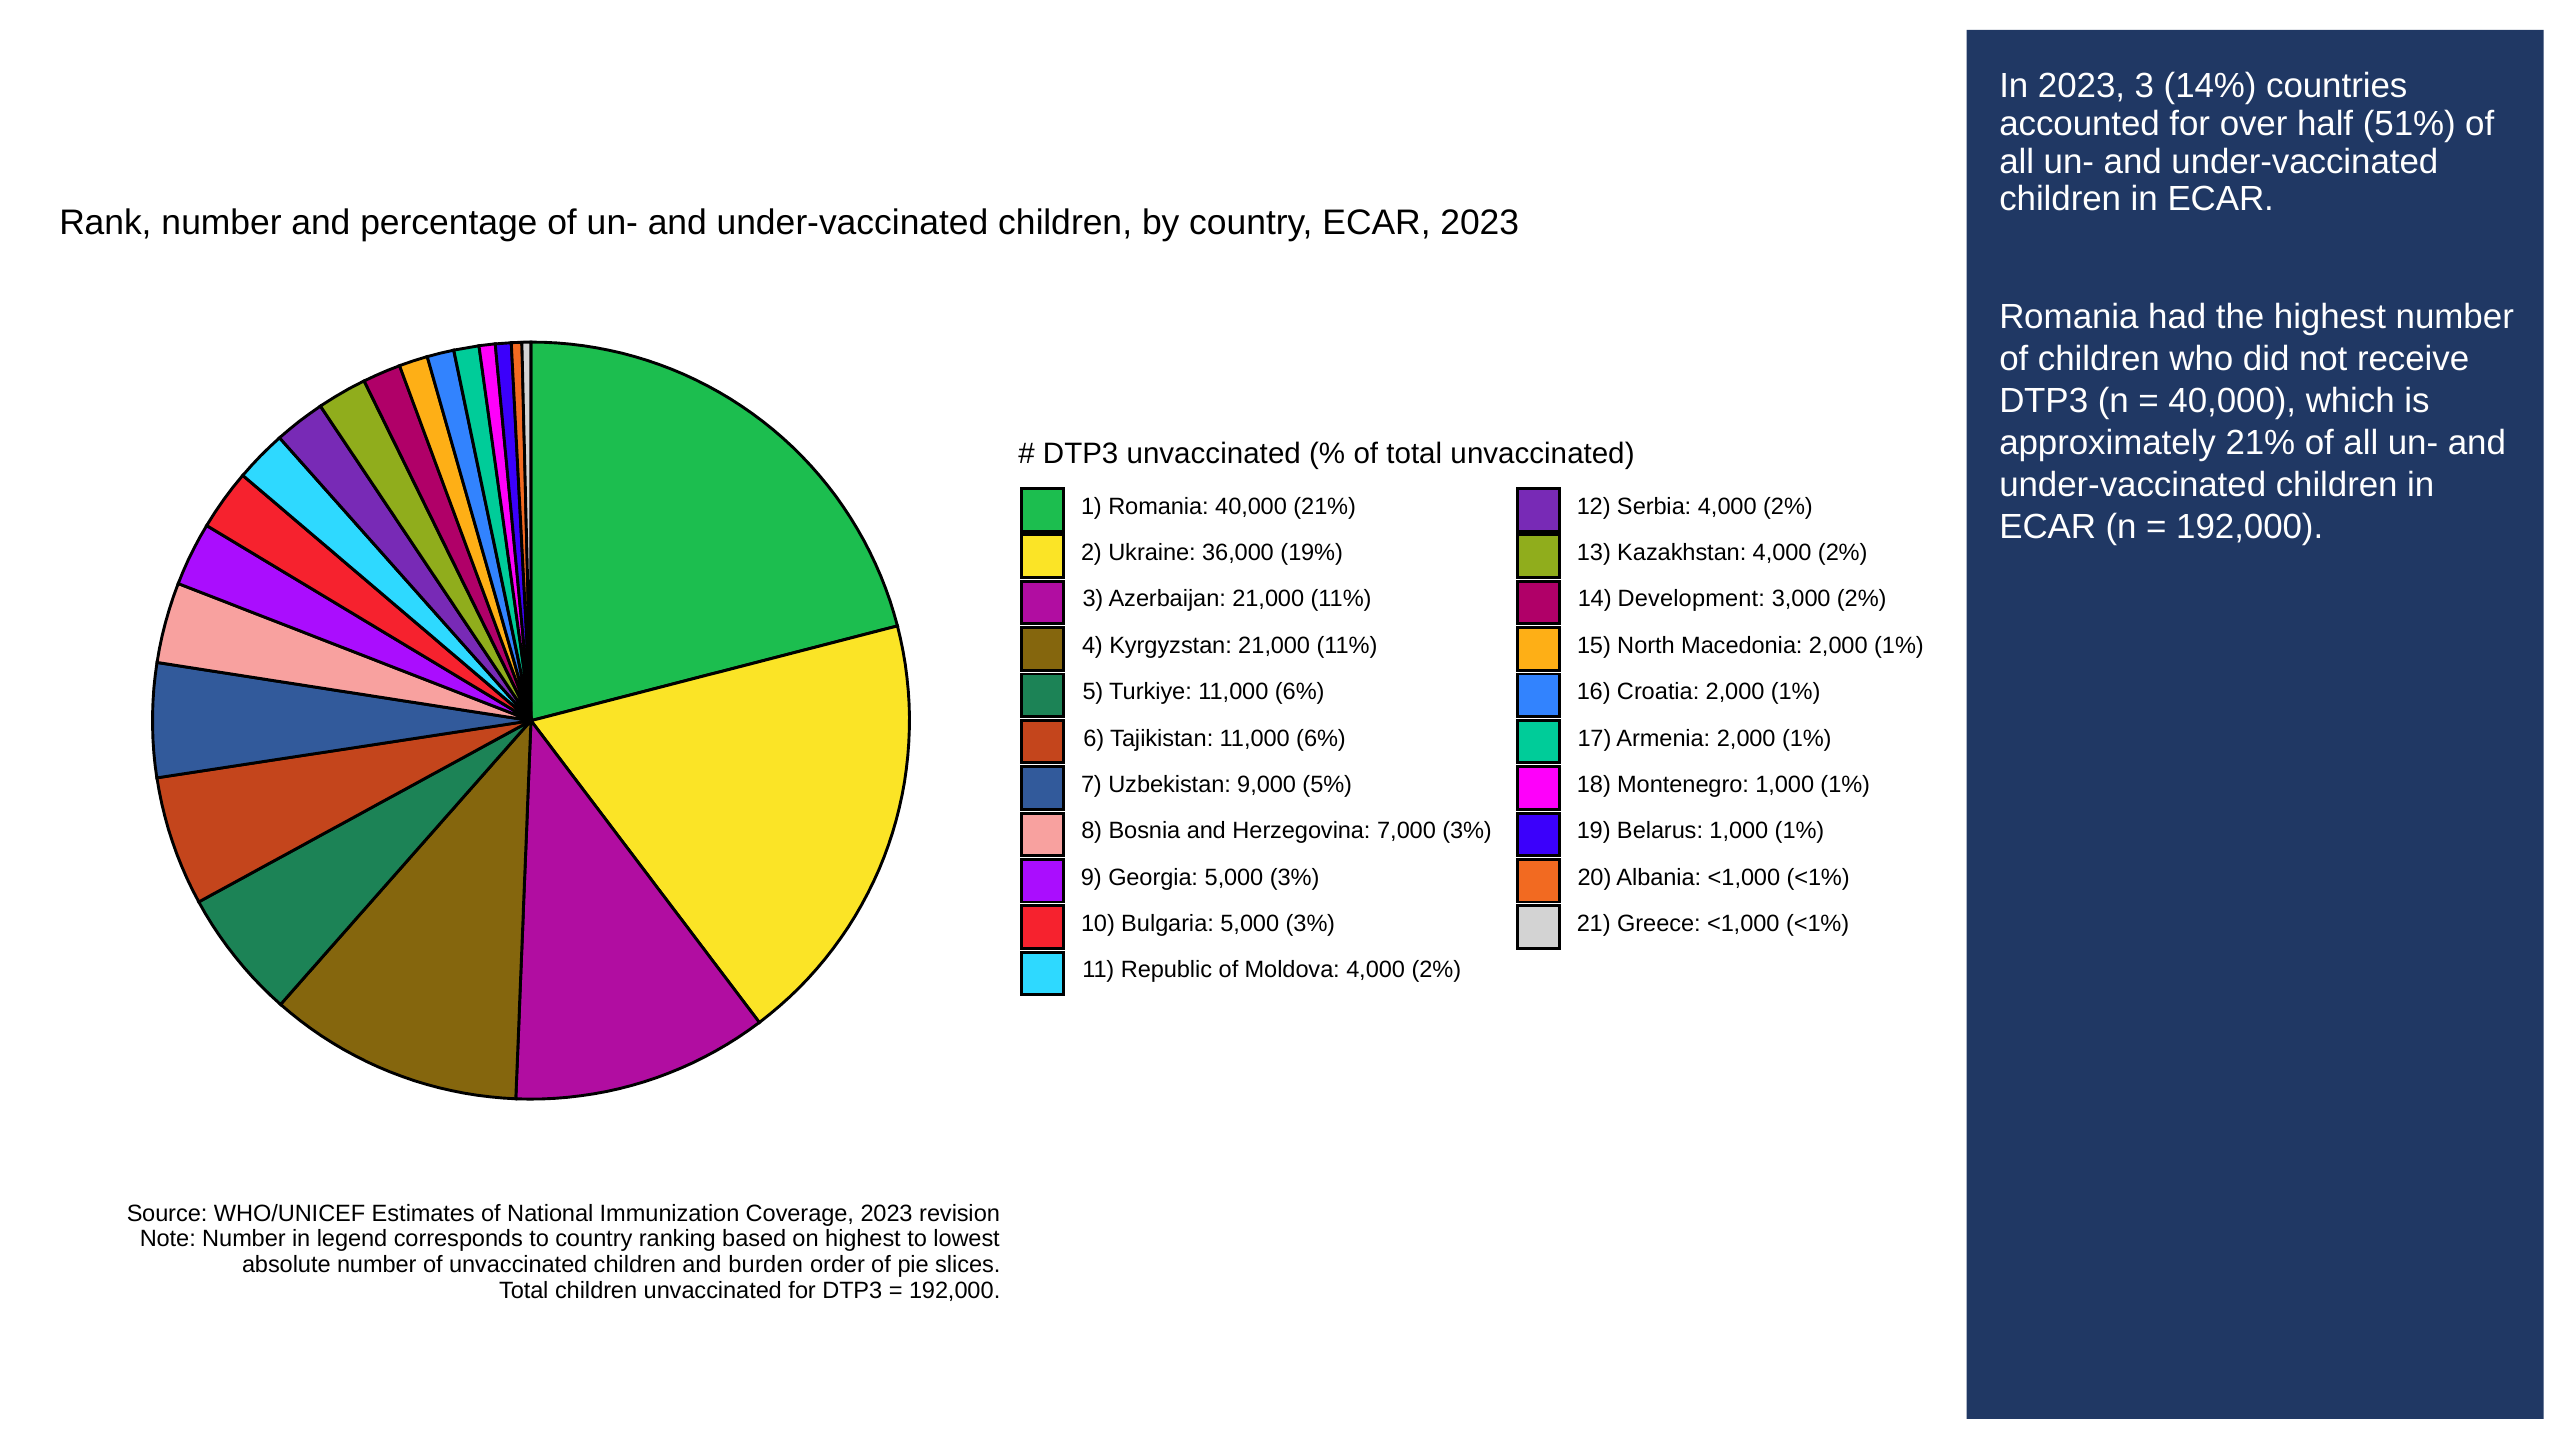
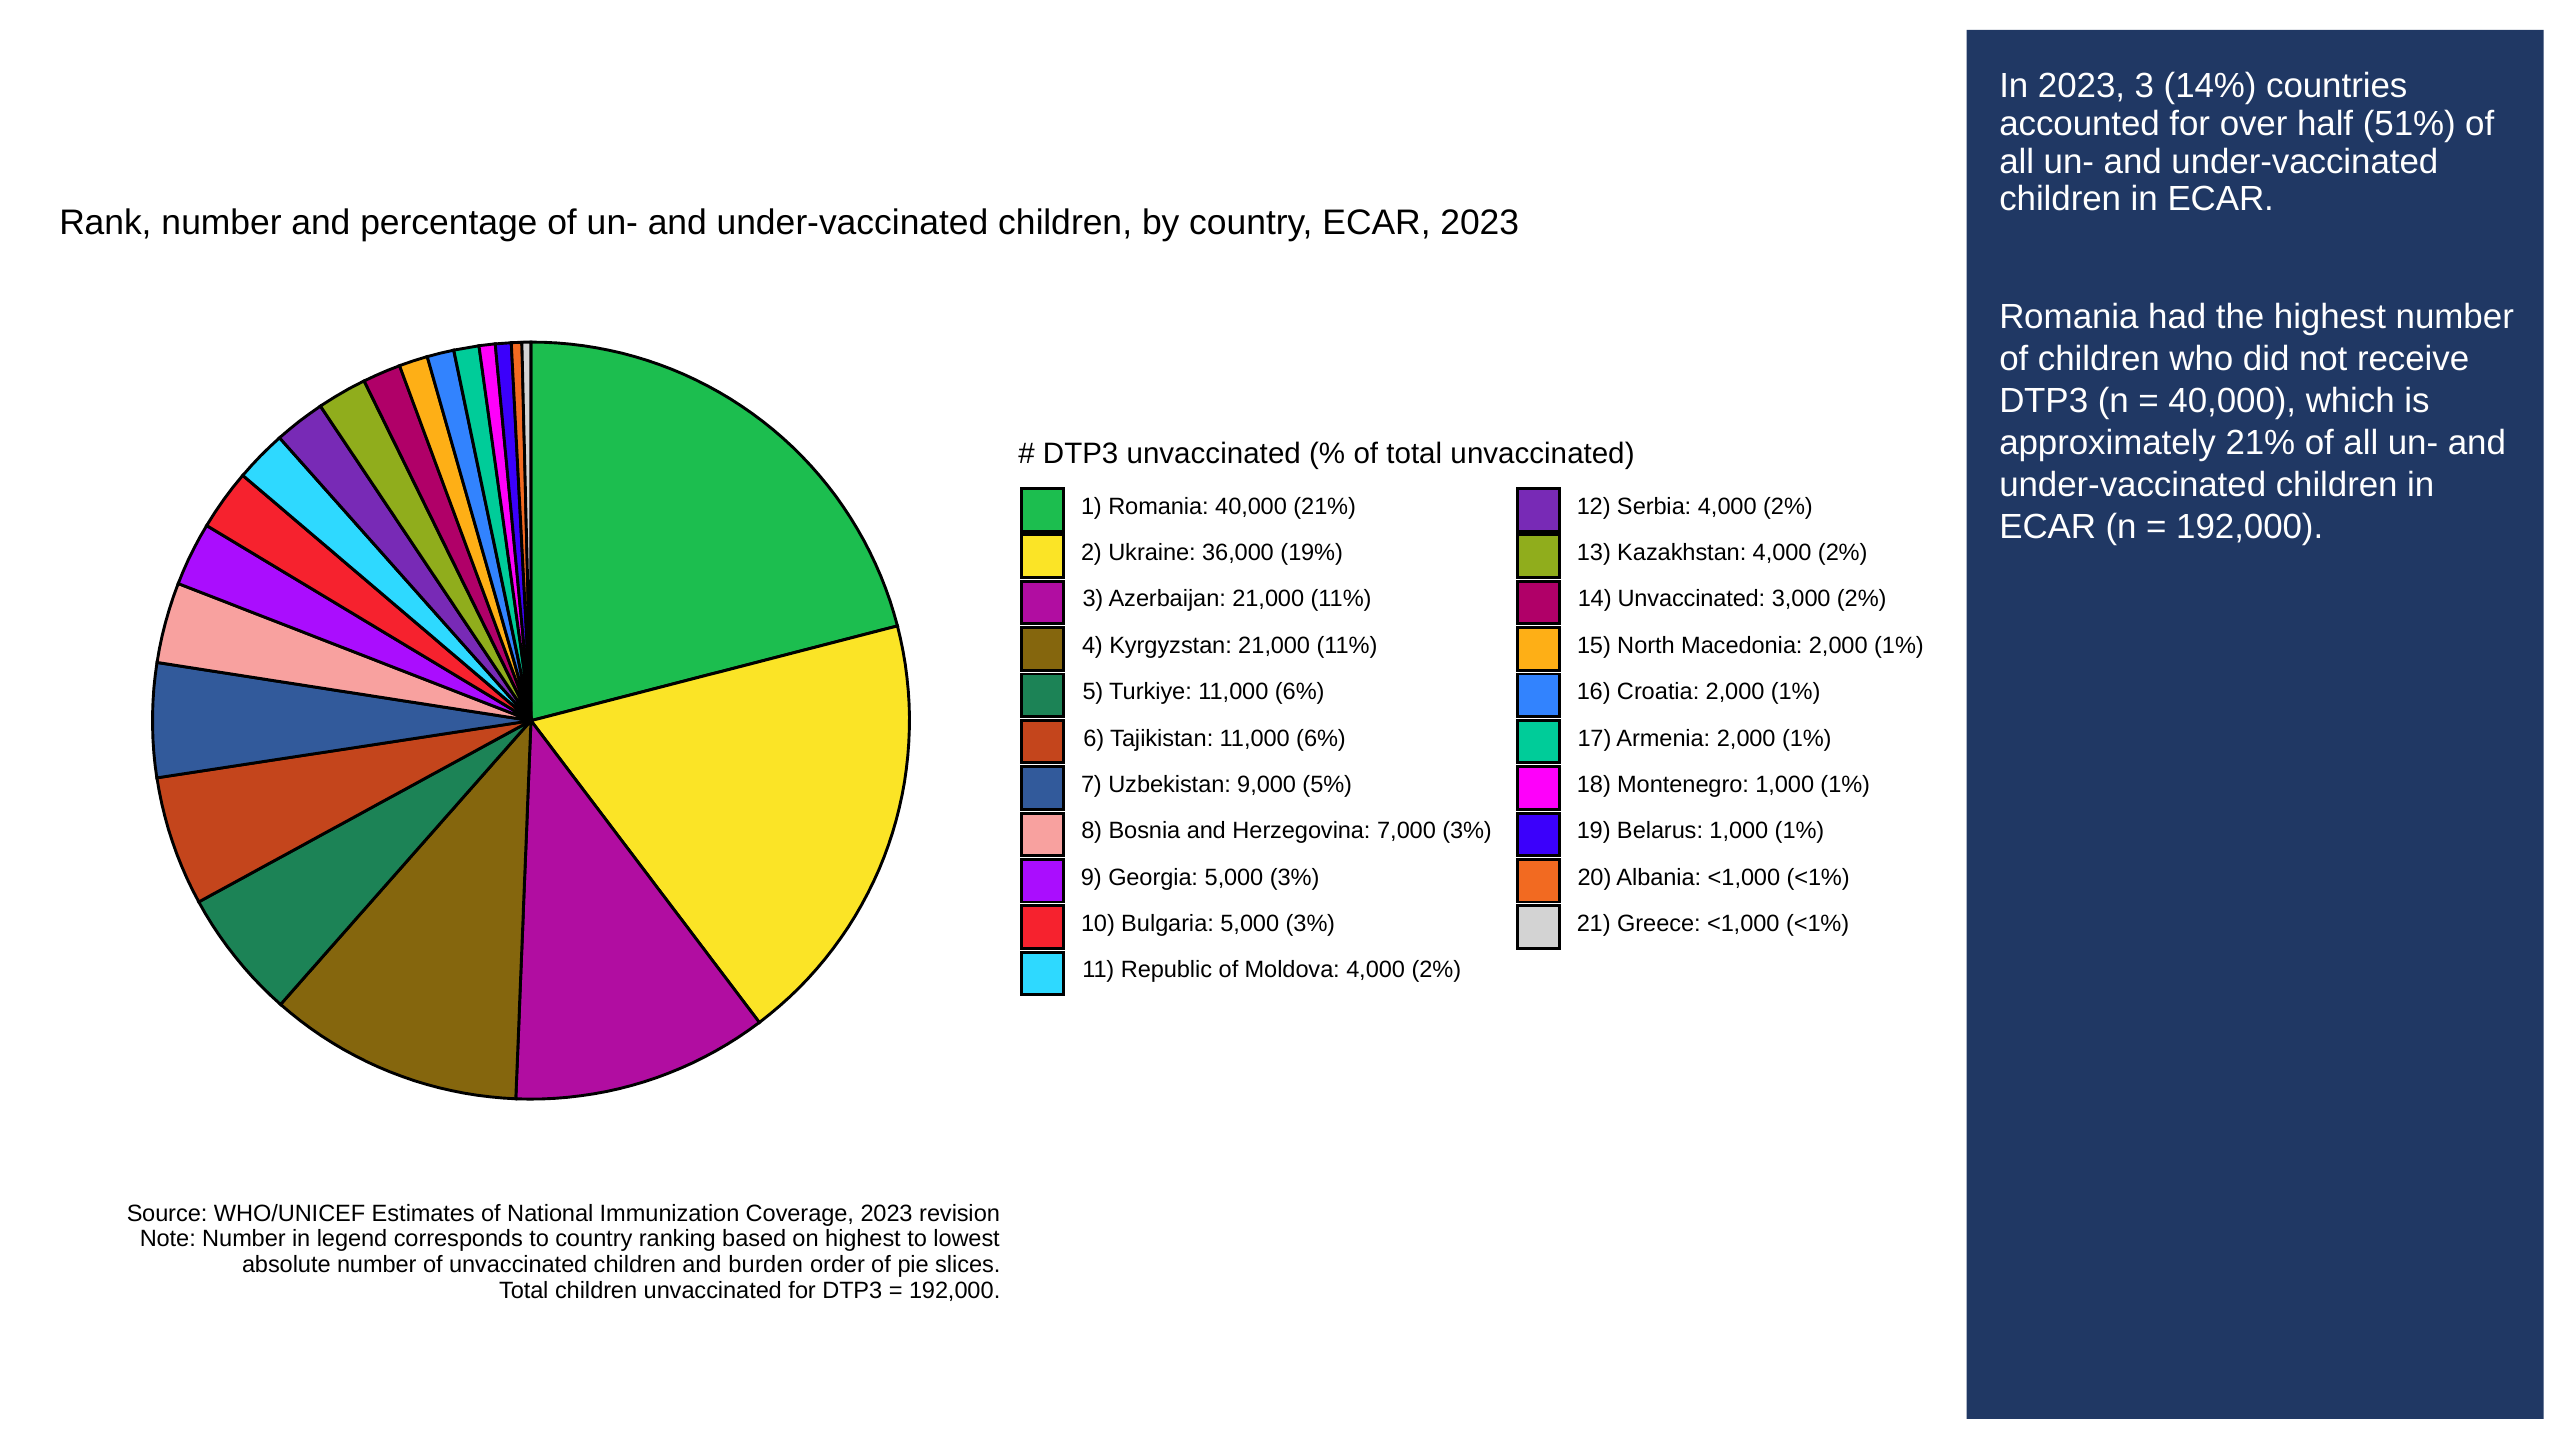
14 Development: Development -> Unvaccinated (1691, 599)
